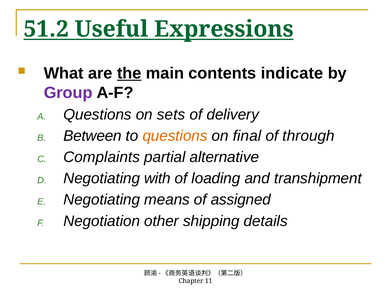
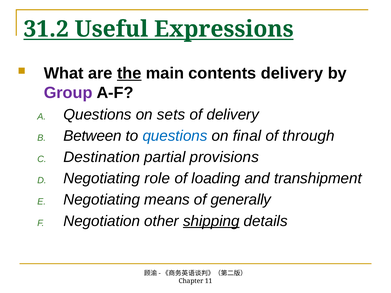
51.2: 51.2 -> 31.2 (46, 29)
contents indicate: indicate -> delivery (292, 73)
questions colour: orange -> blue (175, 136)
Complaints: Complaints -> Destination (102, 157)
alternative: alternative -> provisions (224, 157)
with: with -> role (157, 179)
assigned: assigned -> generally (241, 200)
shipping underline: none -> present (211, 221)
